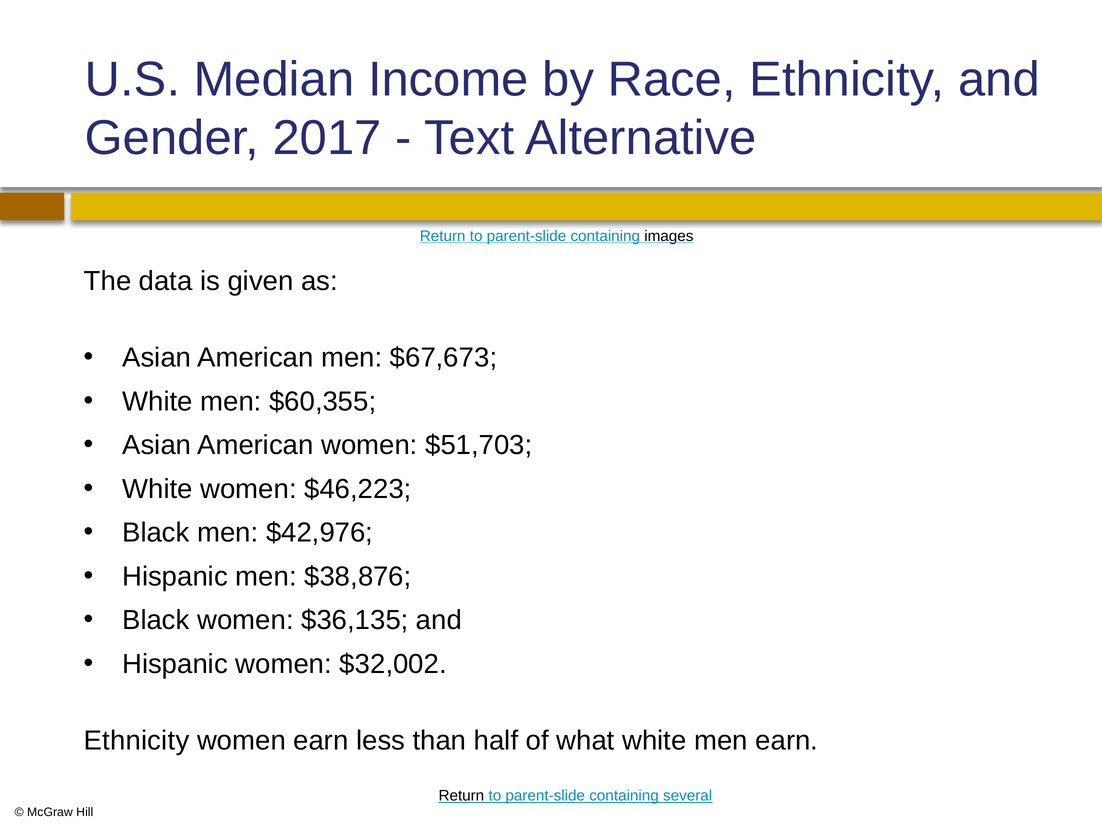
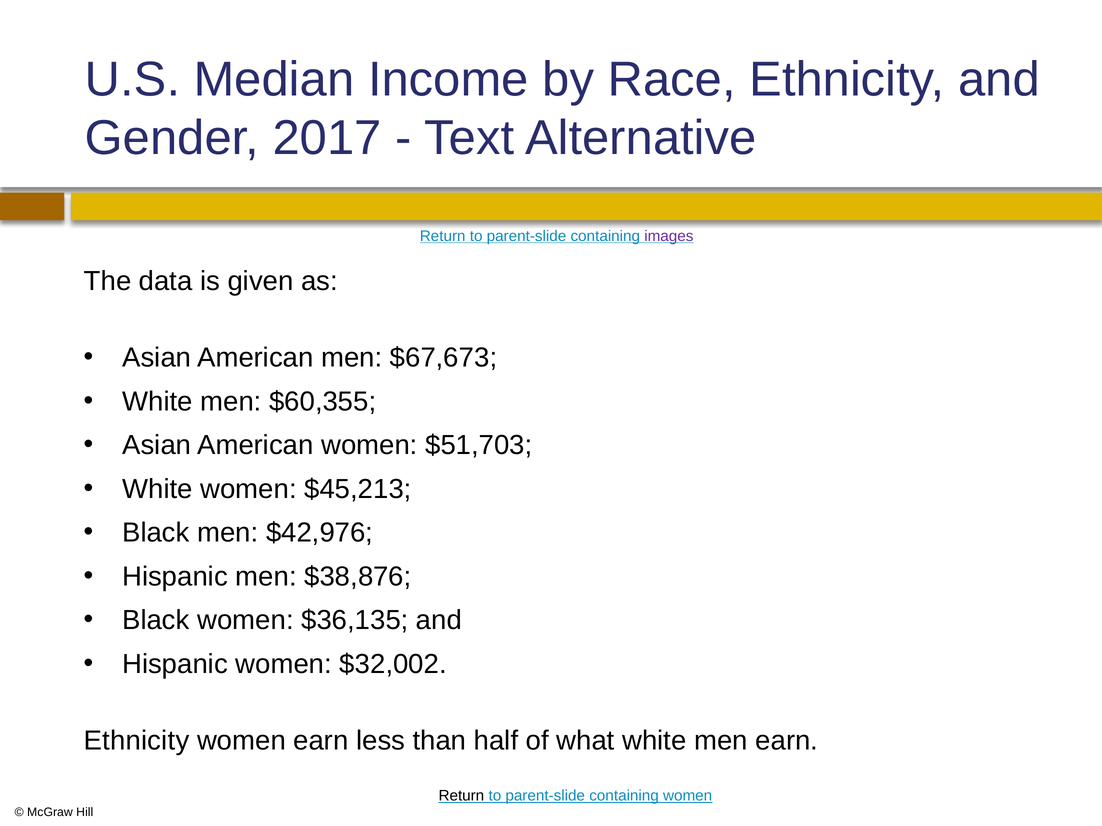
images colour: black -> purple (669, 236)
$46,223: $46,223 -> $45,213 (358, 489)
containing several: several -> women (688, 796)
